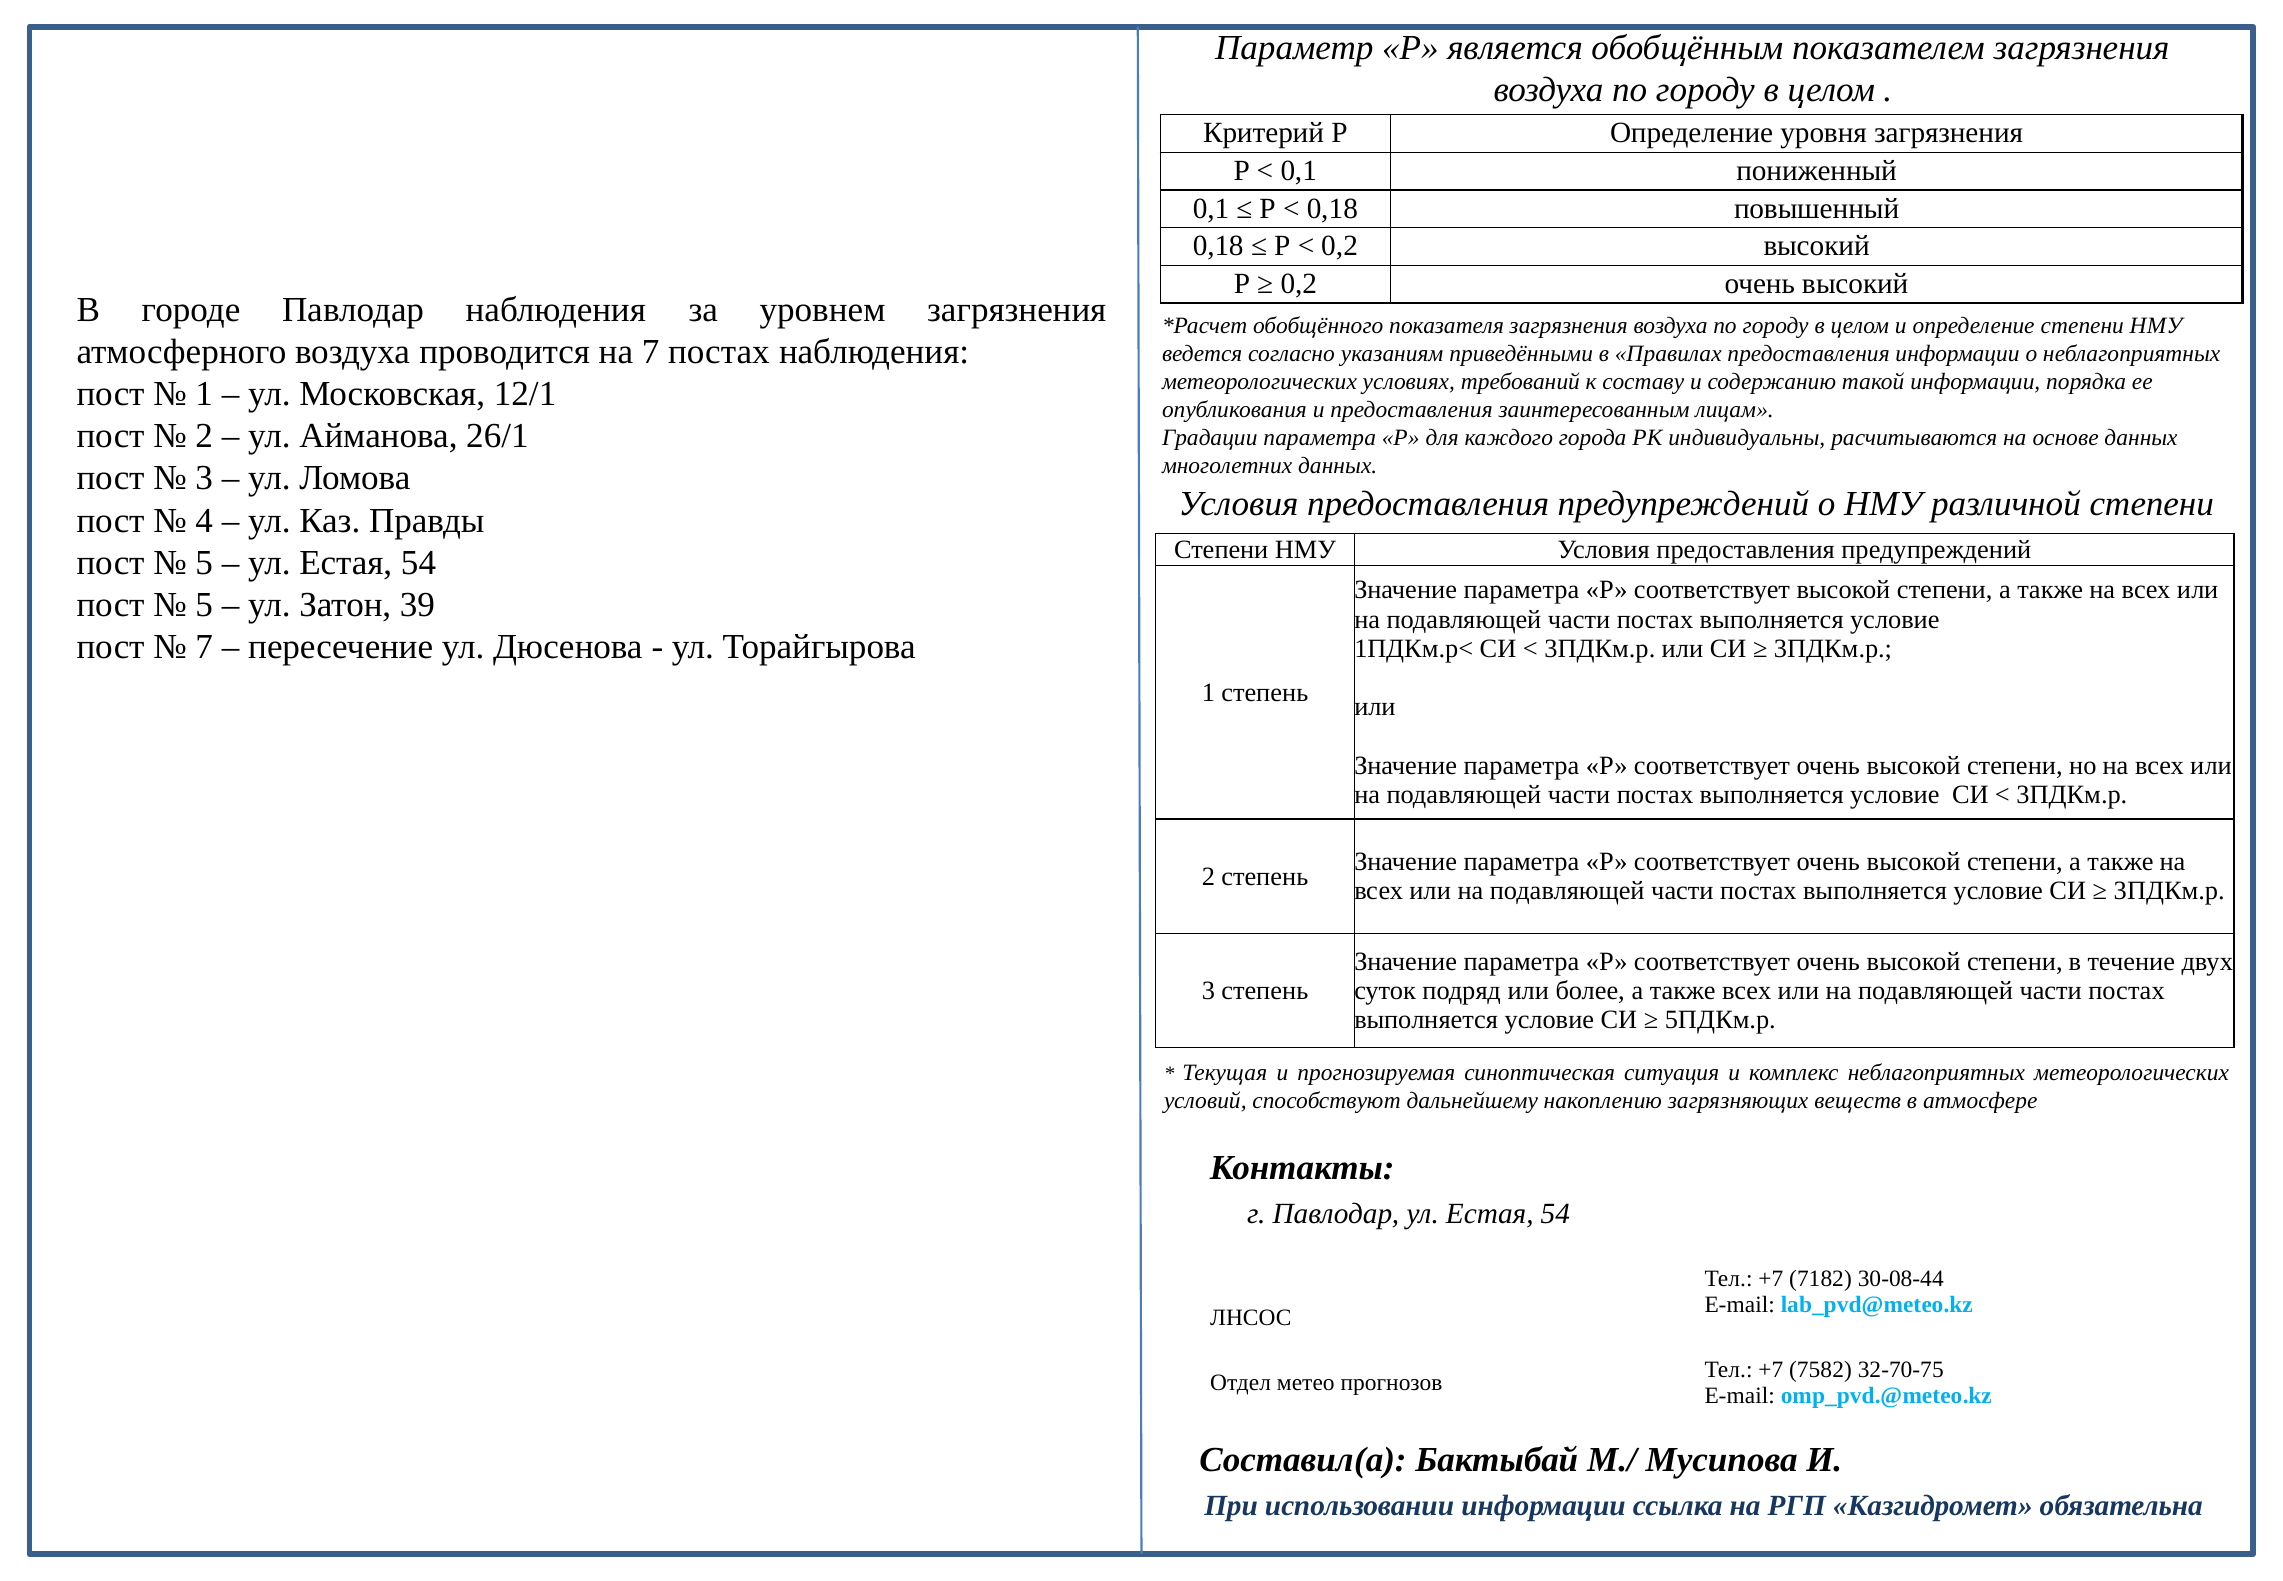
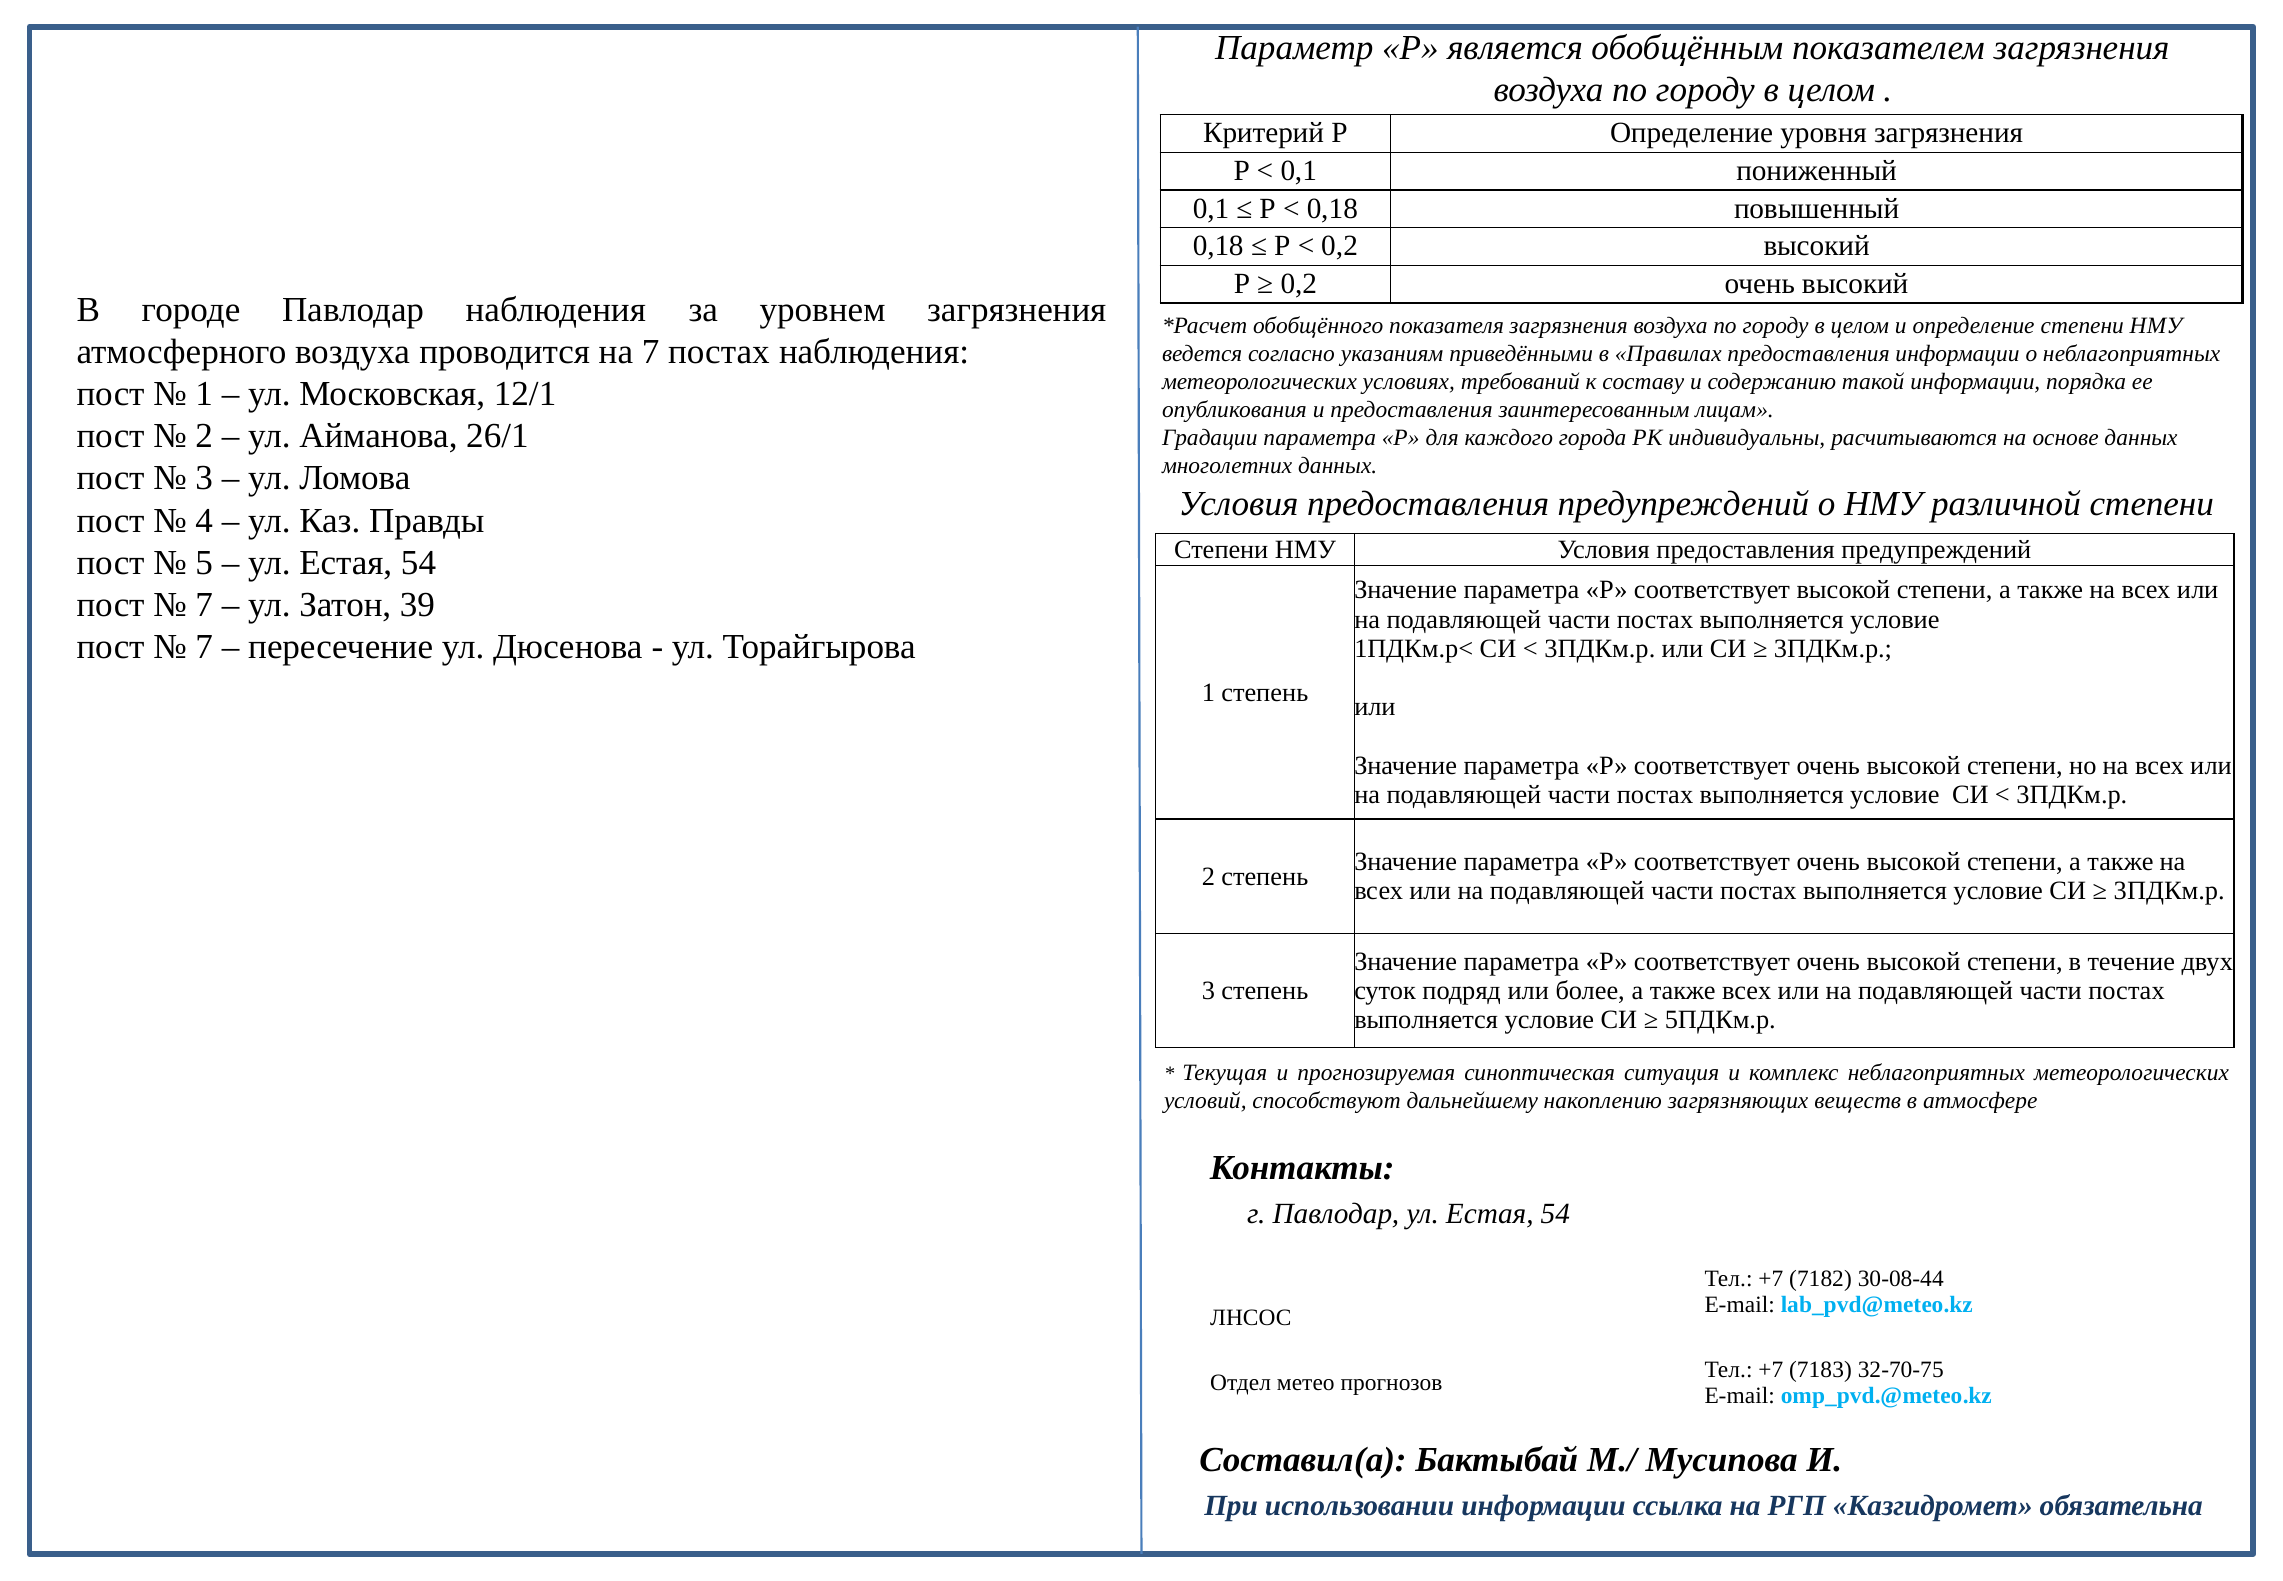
5: 5 -> 7 (204, 605)
7582: 7582 -> 7183 (1820, 1369)
